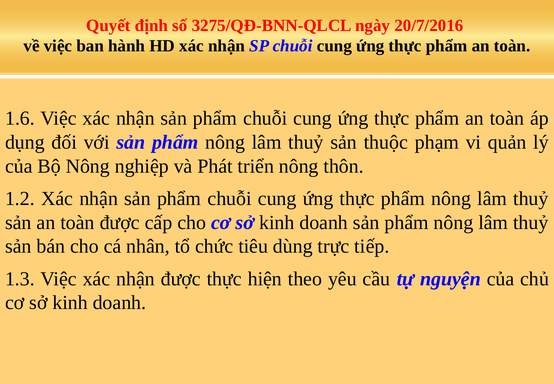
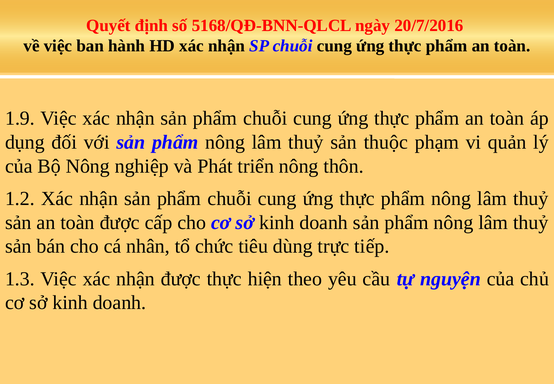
3275/QĐ-BNN-QLCL: 3275/QĐ-BNN-QLCL -> 5168/QĐ-BNN-QLCL (272, 25)
1.6: 1.6 -> 1.9 (20, 118)
